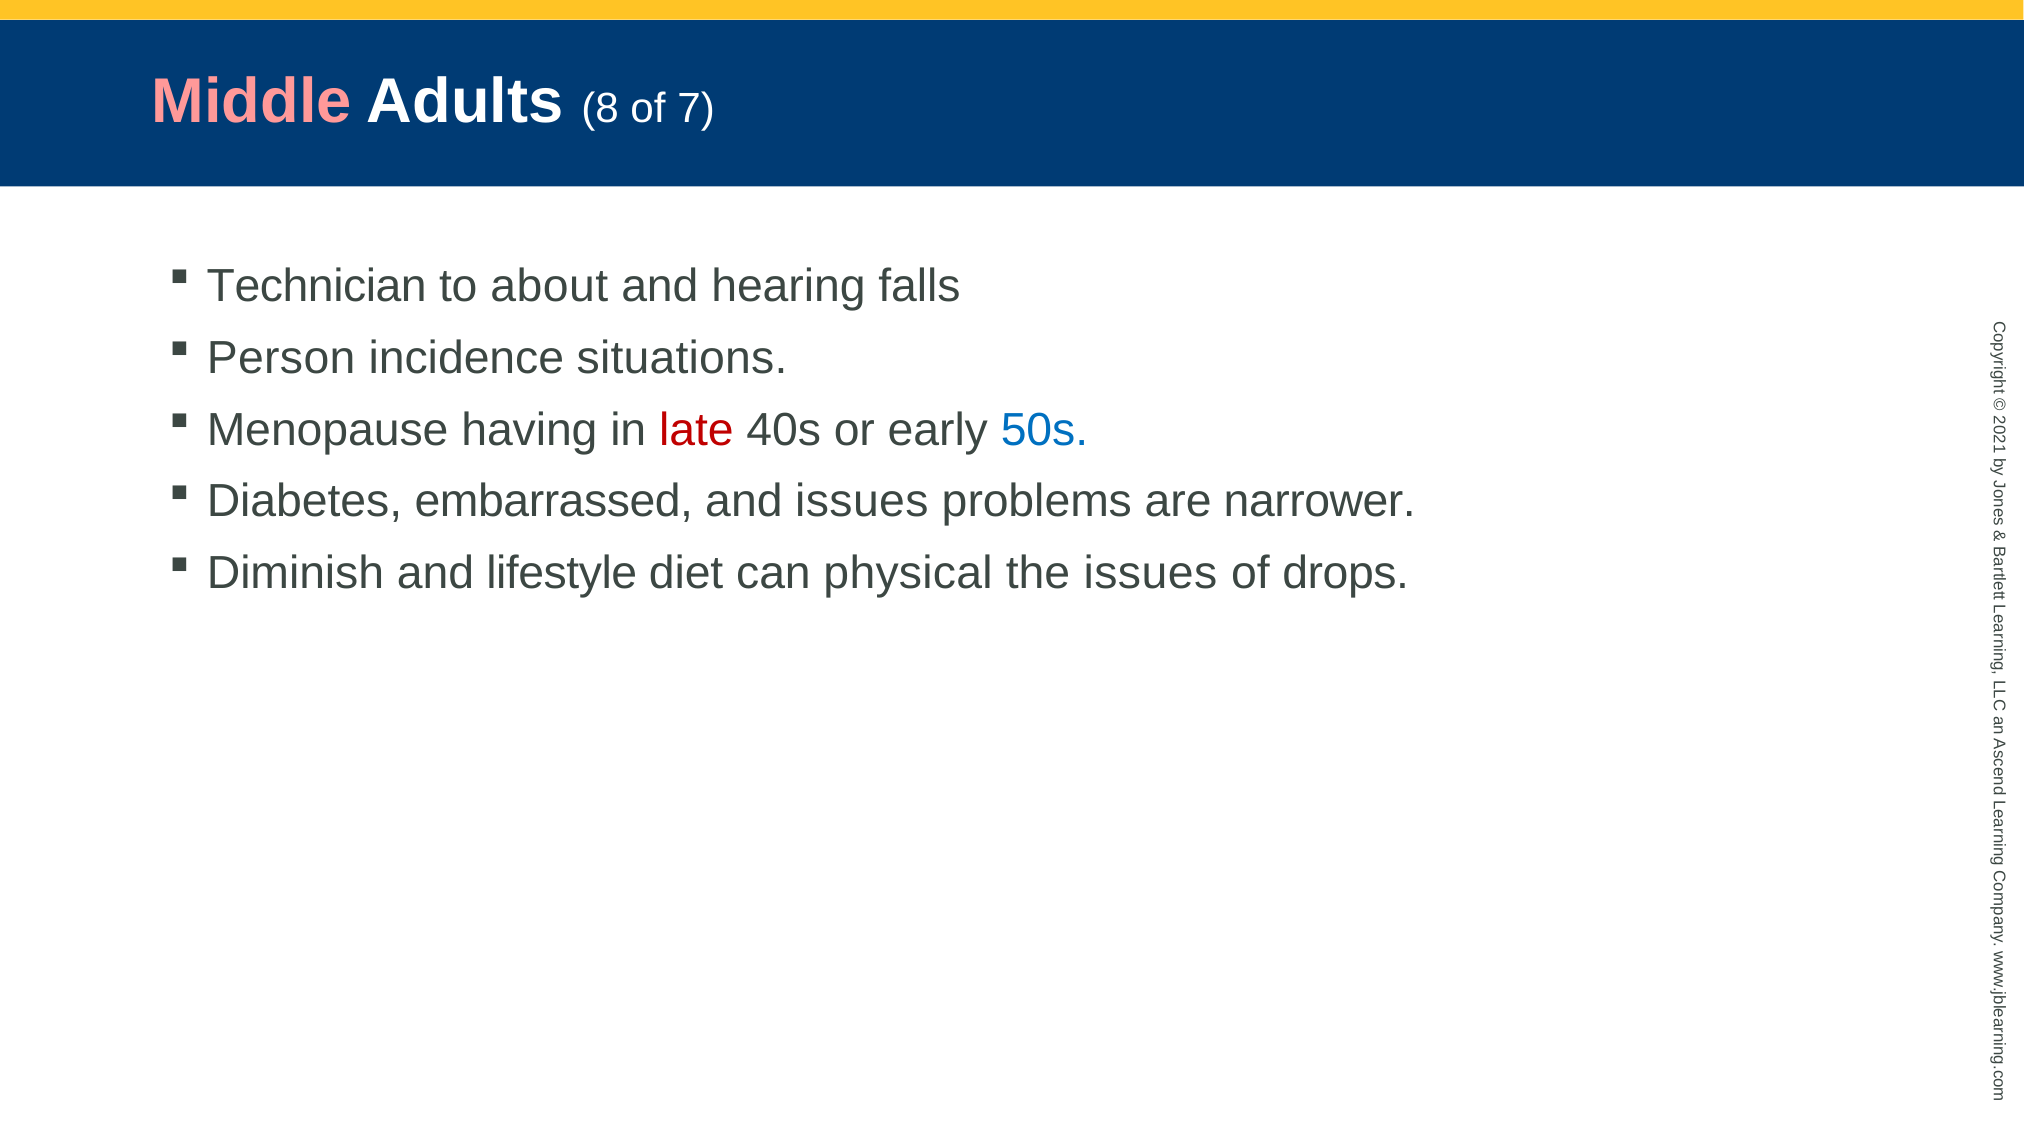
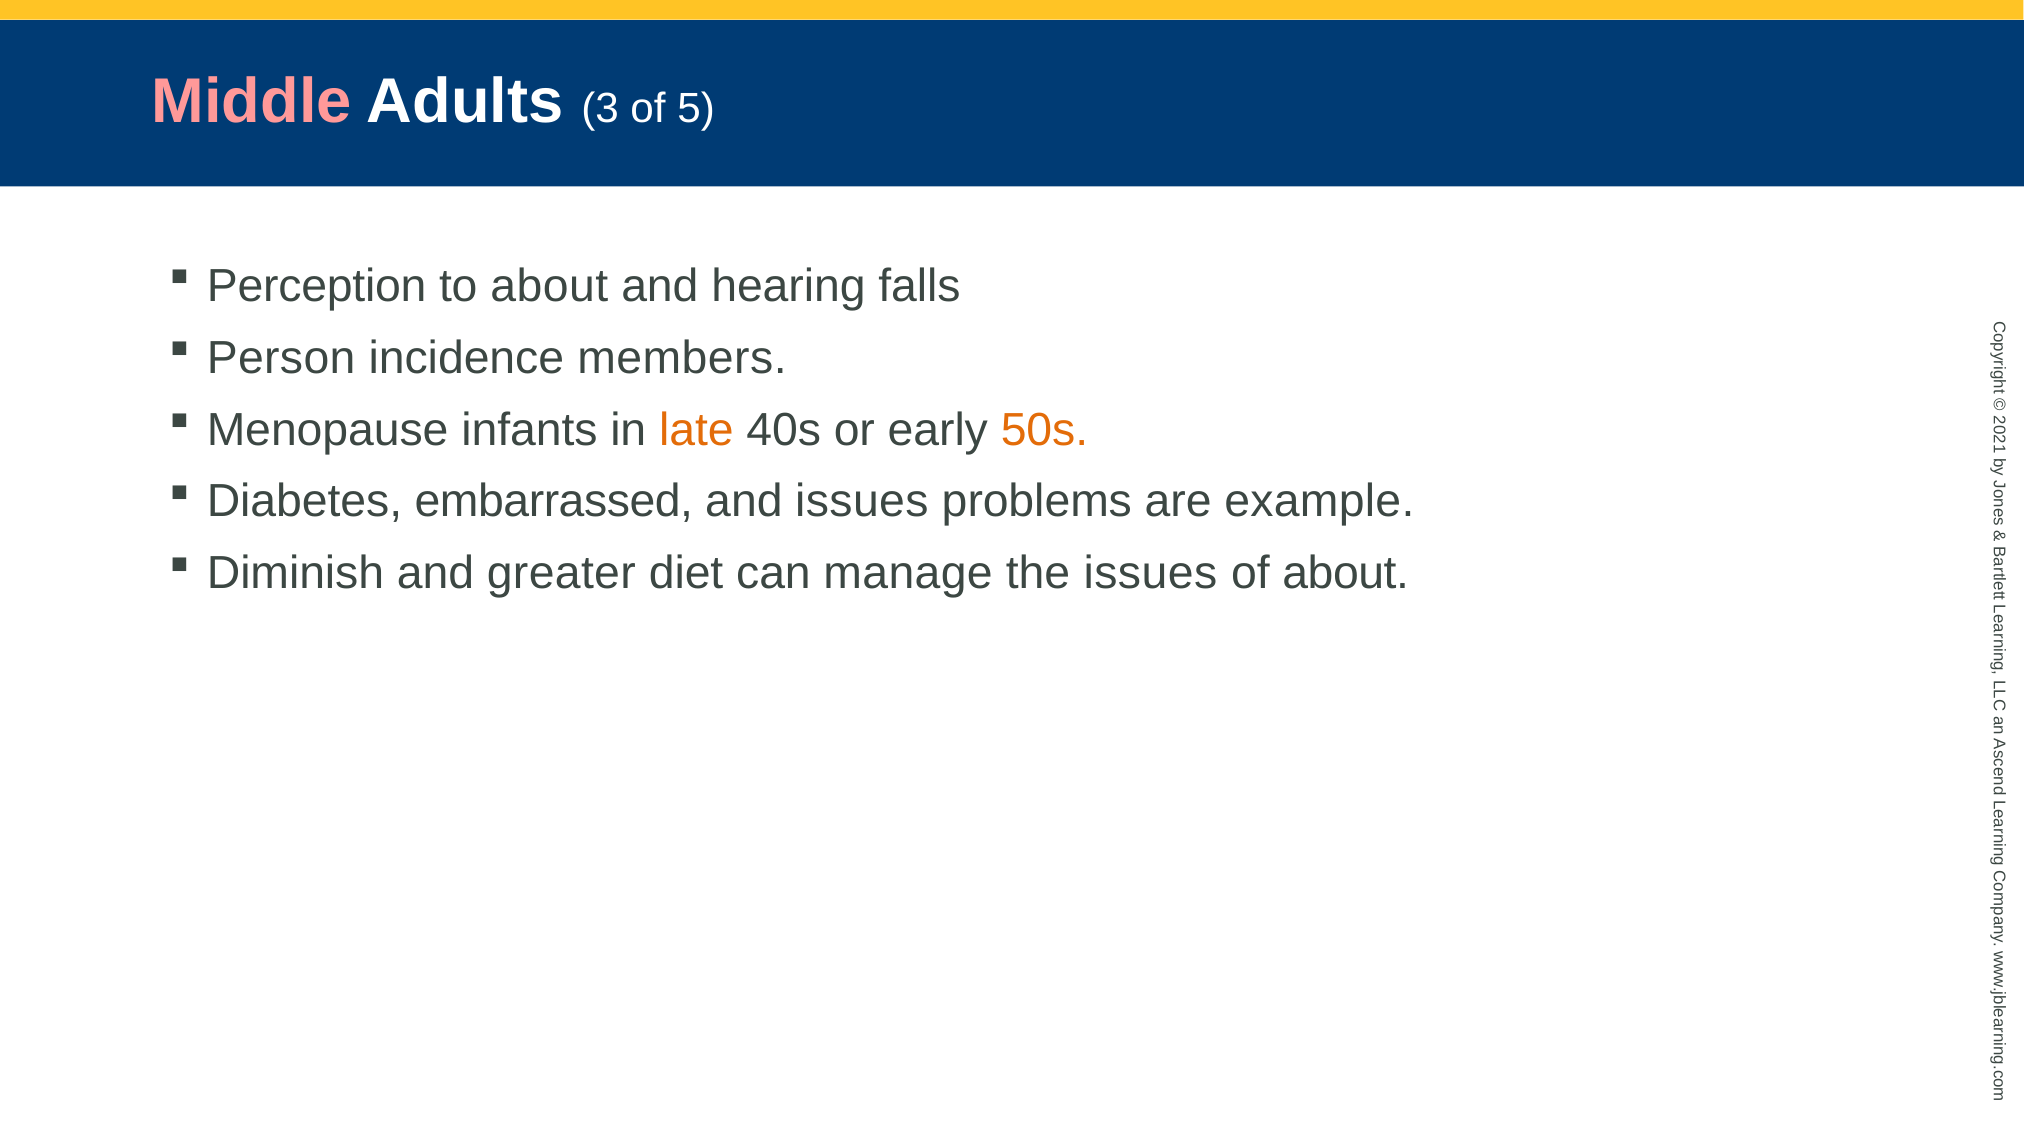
8: 8 -> 3 (600, 109)
7: 7 -> 5 (696, 109)
Technician: Technician -> Perception (317, 286)
situations: situations -> members (682, 358)
having: having -> infants (529, 430)
late colour: red -> orange (696, 430)
50s colour: blue -> orange (1044, 430)
narrower: narrower -> example (1319, 502)
lifestyle: lifestyle -> greater (561, 574)
physical: physical -> manage (908, 574)
of drops: drops -> about (1346, 574)
